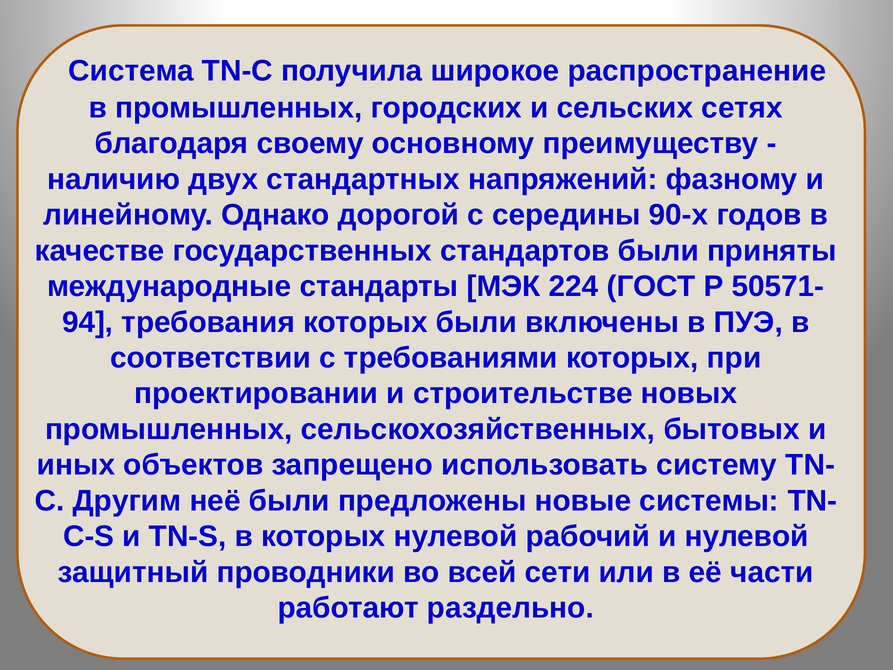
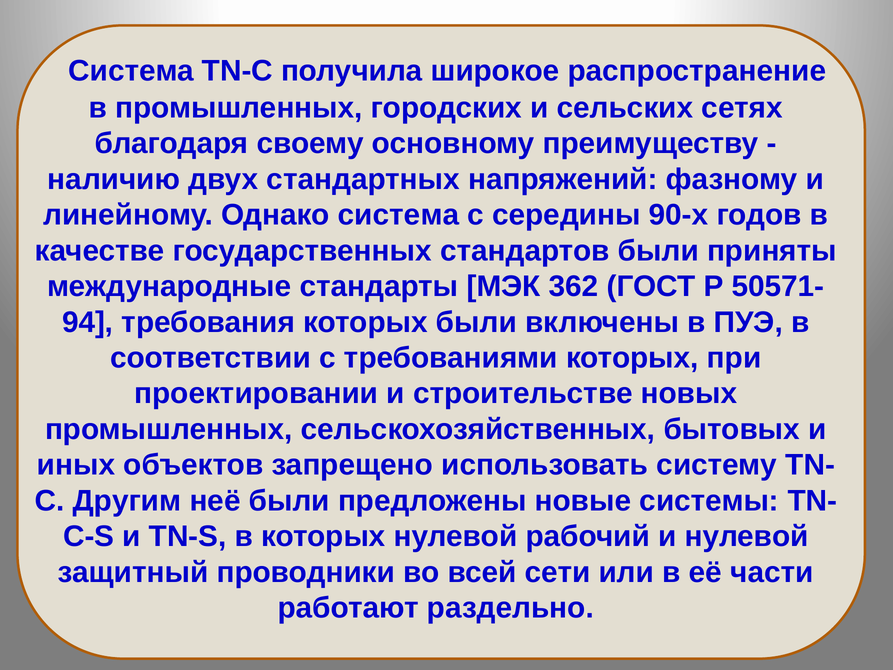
Однако дорогой: дорогой -> система (399, 215)
224: 224 -> 362 (574, 286)
